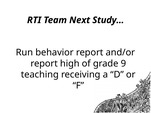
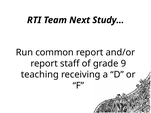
behavior: behavior -> common (55, 53)
high: high -> staff (70, 64)
